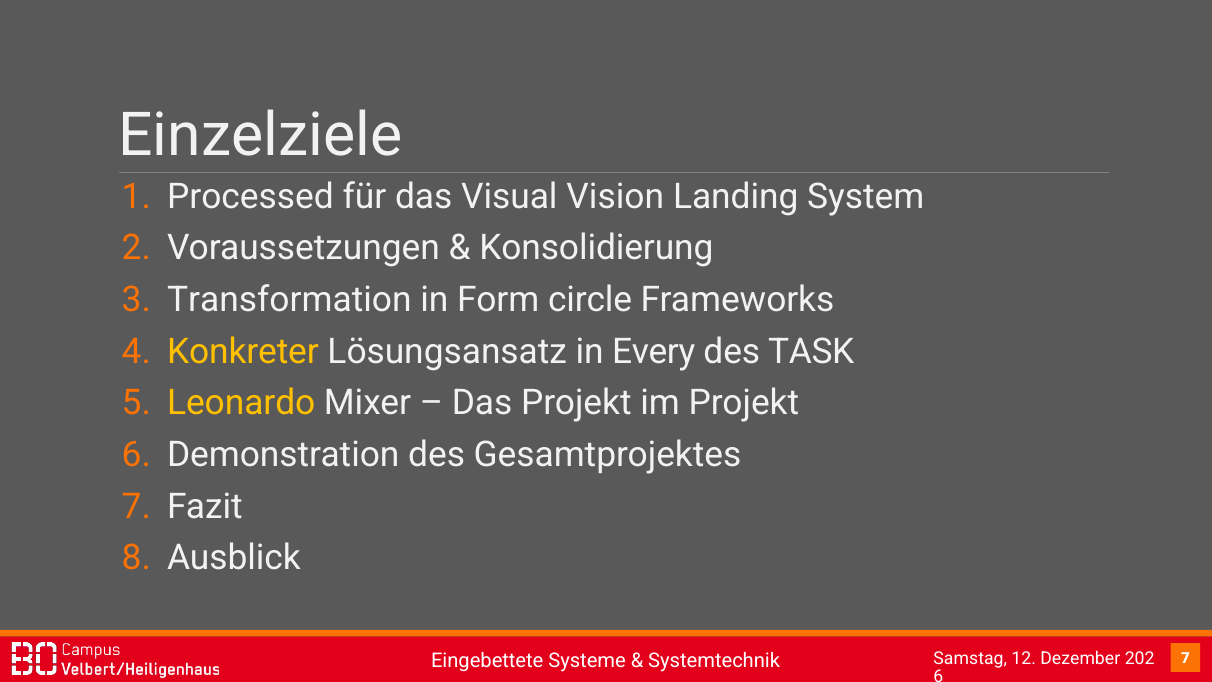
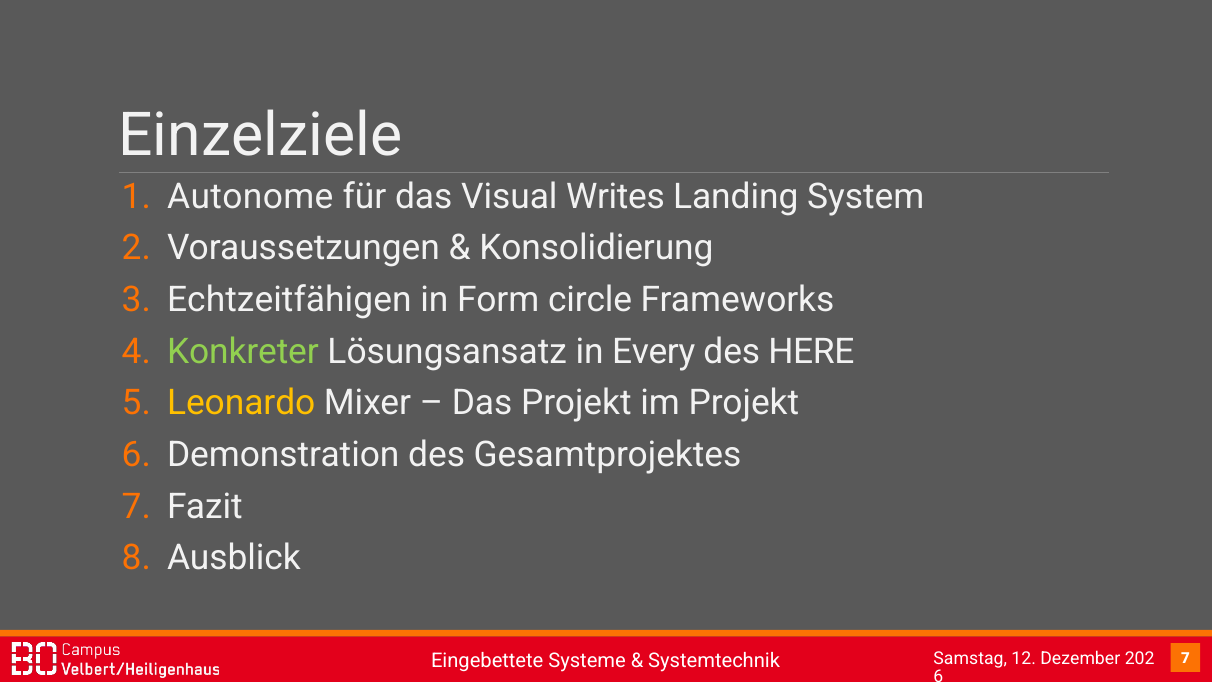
Processed: Processed -> Autonome (250, 196)
Vision: Vision -> Writes (615, 196)
Transformation: Transformation -> Echtzeitfähigen (289, 300)
Konkreter colour: yellow -> light green (243, 351)
TASK: TASK -> HERE (811, 351)
